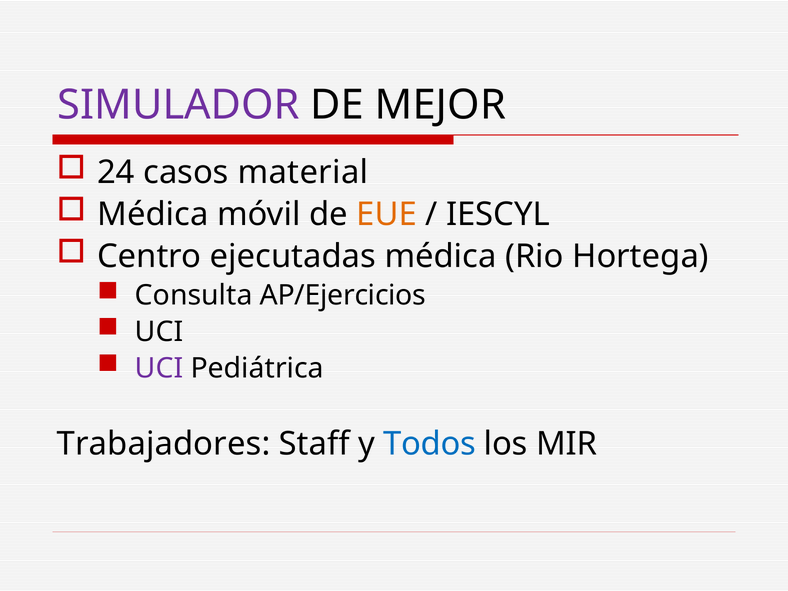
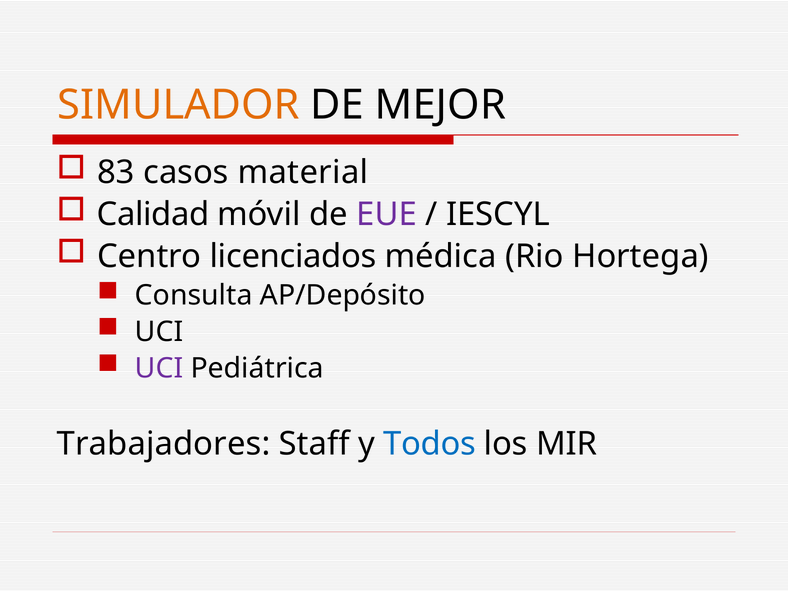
SIMULADOR colour: purple -> orange (179, 105)
24: 24 -> 83 (116, 172)
Médica: Médica -> Calidad (153, 215)
EUE colour: orange -> purple (387, 215)
ejecutadas: ejecutadas -> licenciados (293, 257)
AP/Ejercicios: AP/Ejercicios -> AP/Depósito (343, 295)
